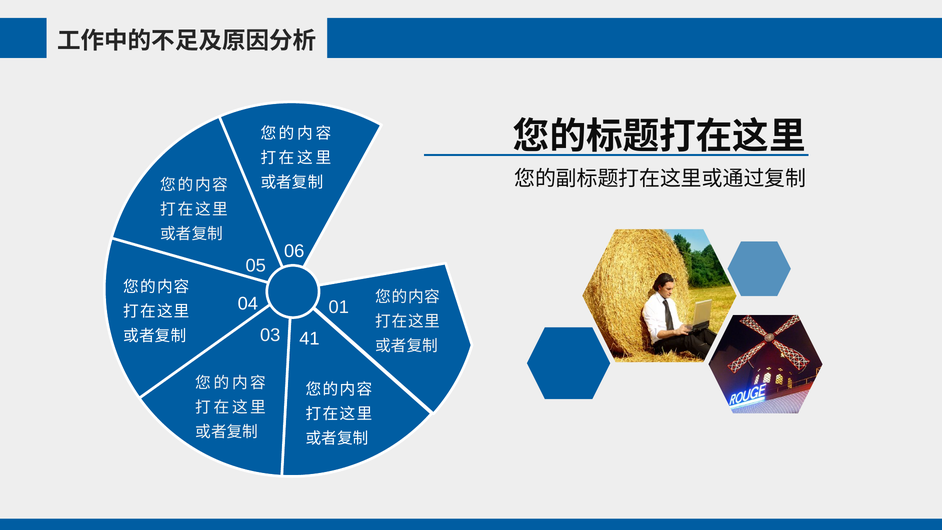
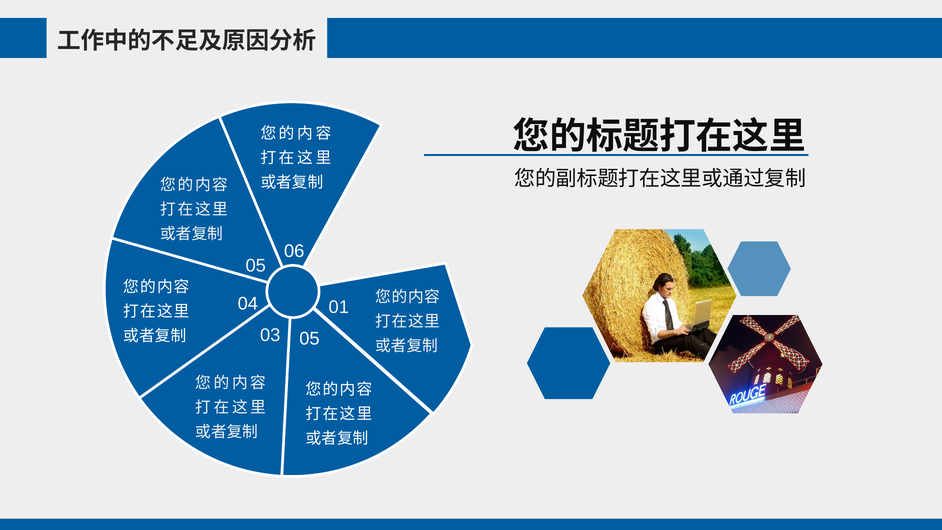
03 41: 41 -> 05 (309, 338)
